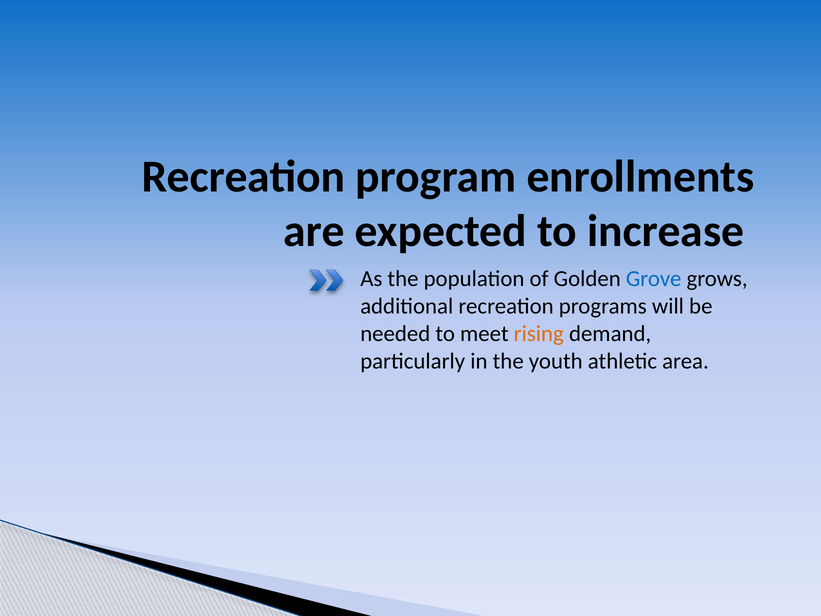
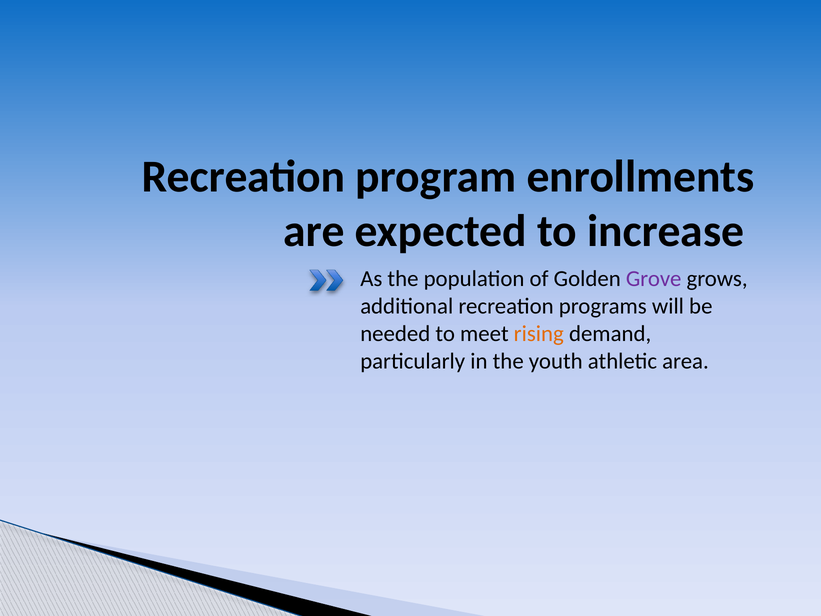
Grove colour: blue -> purple (654, 279)
